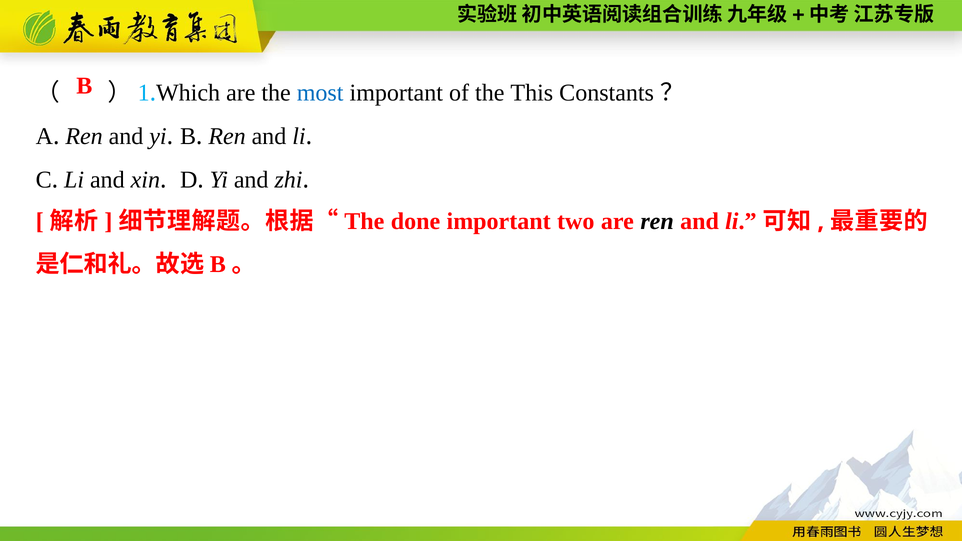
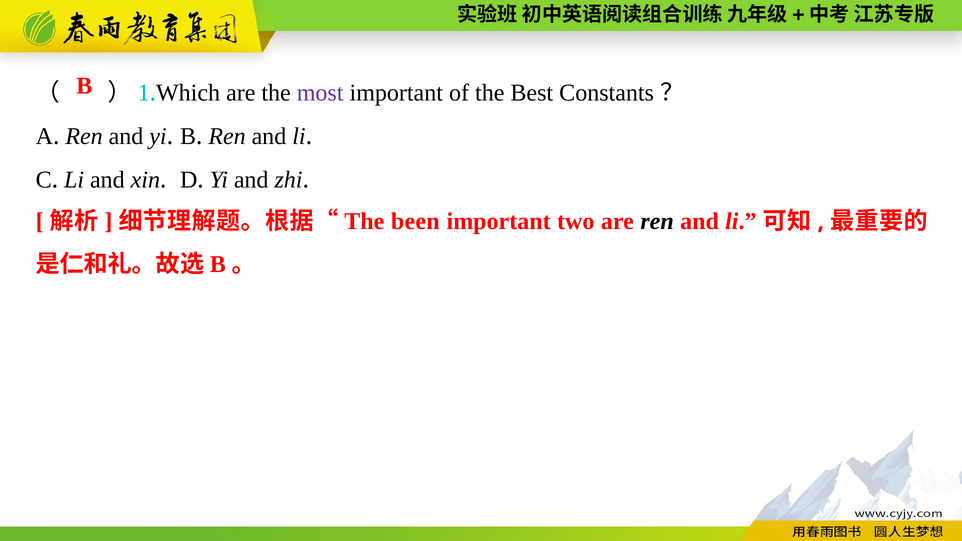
most colour: blue -> purple (320, 93)
This: This -> Best (532, 93)
done: done -> been (415, 221)
